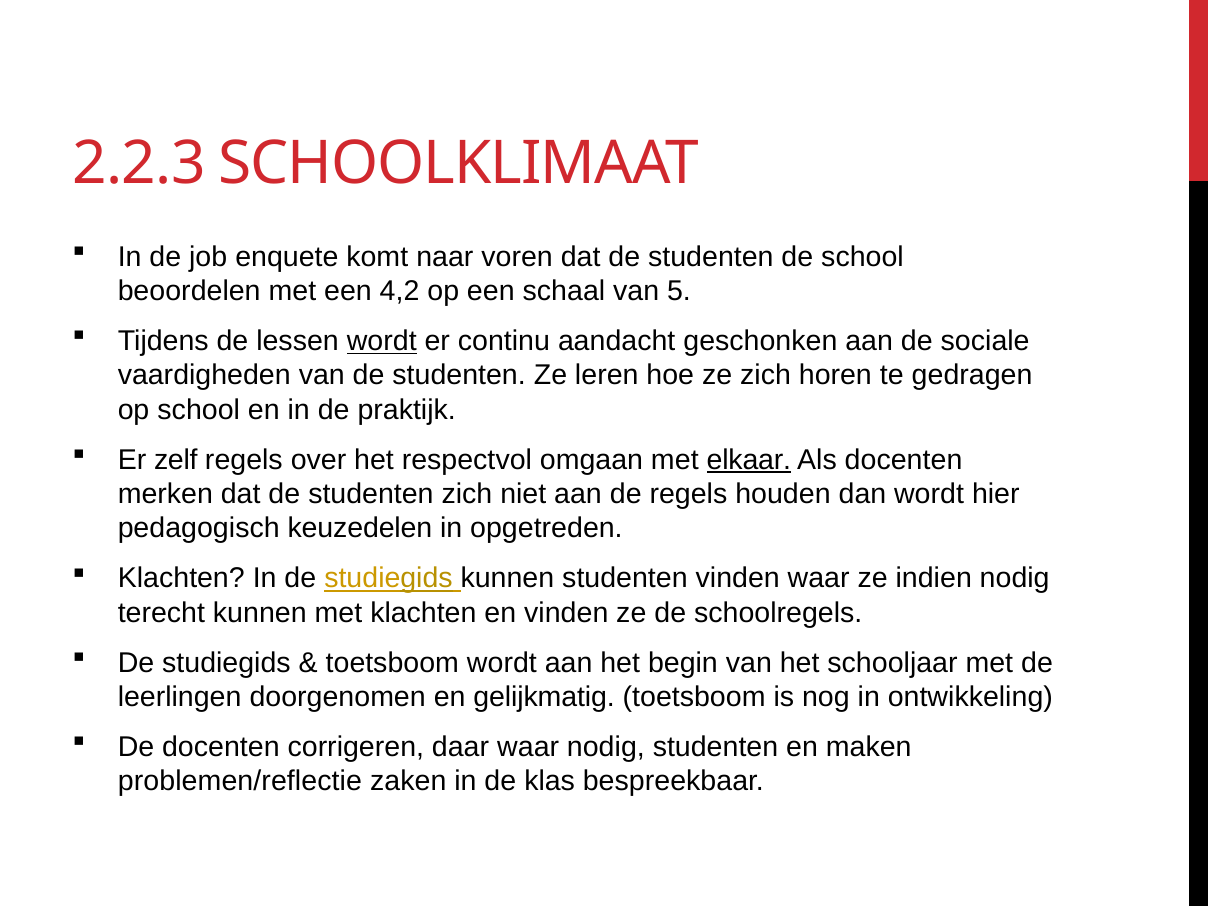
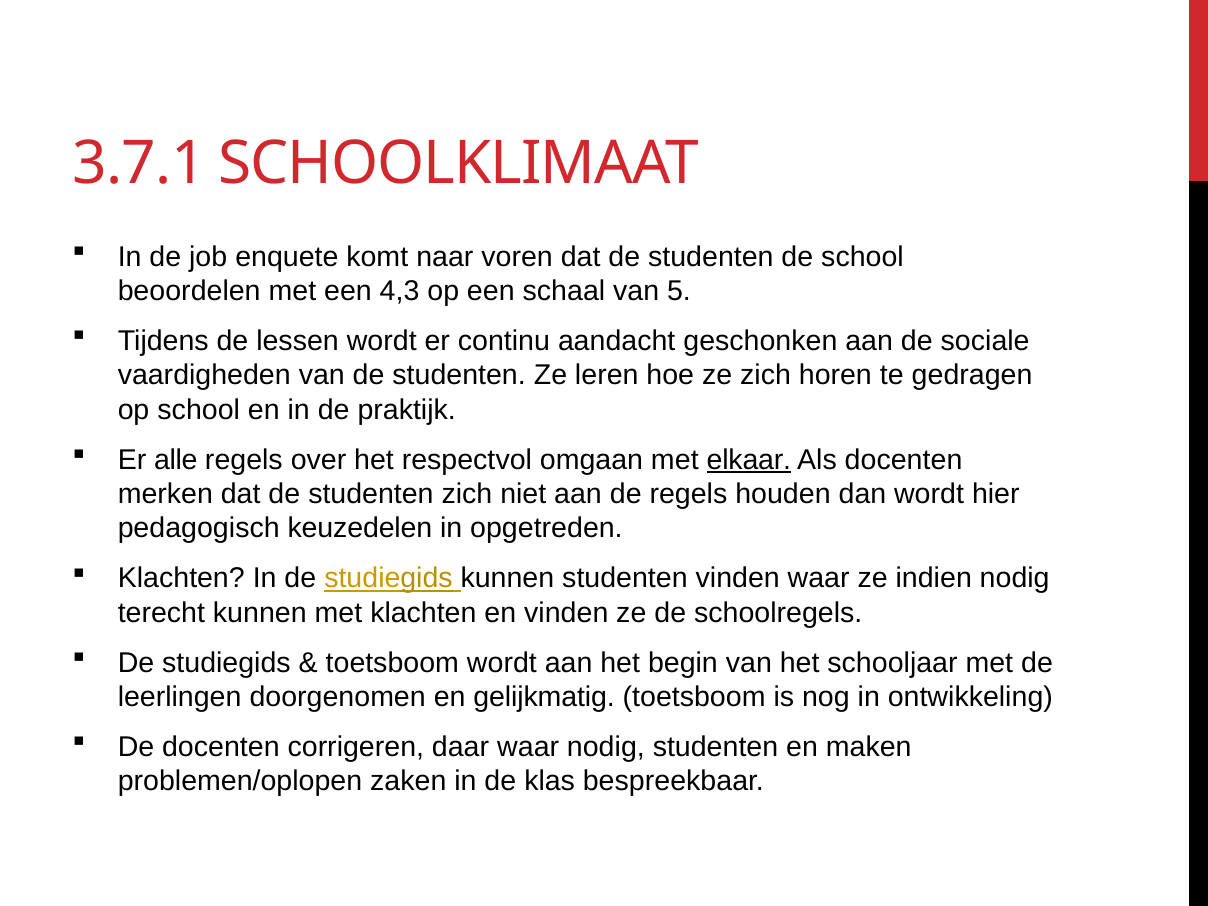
2.2.3: 2.2.3 -> 3.7.1 (139, 163)
4,2: 4,2 -> 4,3 (400, 291)
wordt underline: present -> none (382, 341)
zelf: zelf -> alle (176, 460)
problemen/reflectie: problemen/reflectie -> problemen/oplopen (240, 781)
